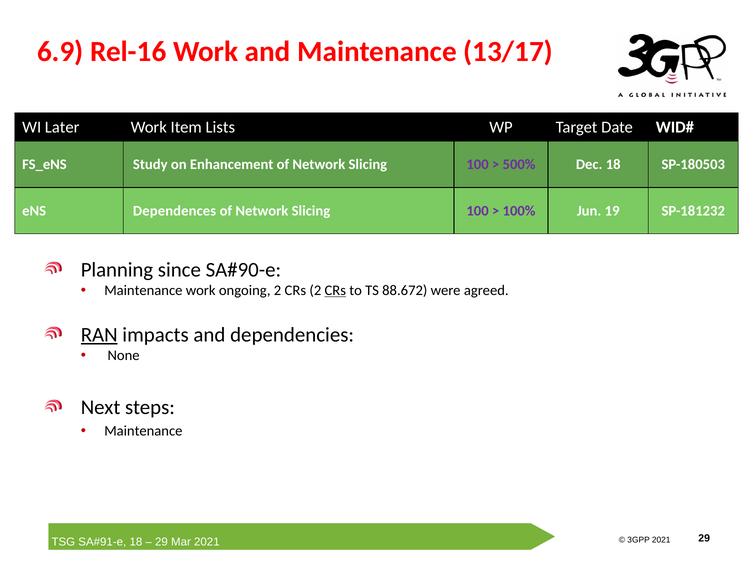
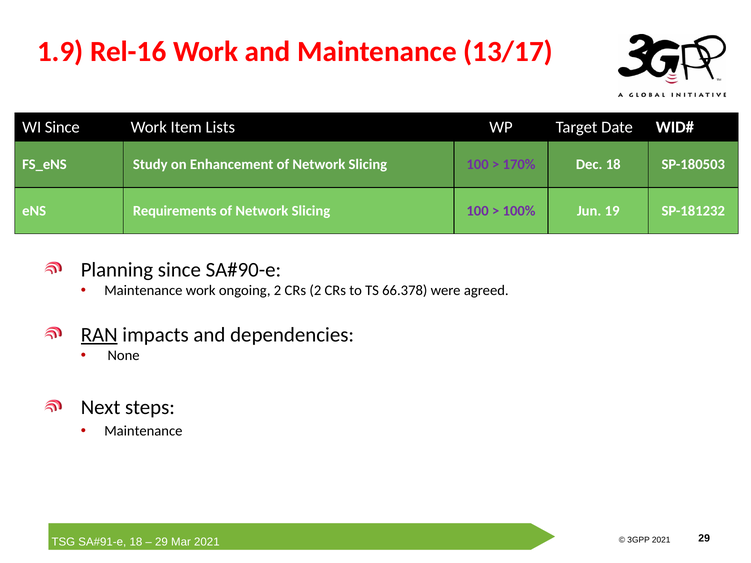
6.9: 6.9 -> 1.9 (60, 51)
WI Later: Later -> Since (62, 127)
500%: 500% -> 170% (519, 164)
Dependences: Dependences -> Requirements (175, 211)
CRs underline: present -> none (335, 291)
88.672: 88.672 -> 66.378 (405, 291)
